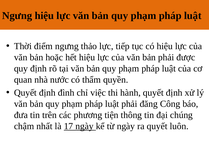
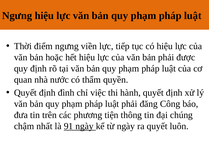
thảo: thảo -> viền (89, 46)
17: 17 -> 91 (68, 126)
